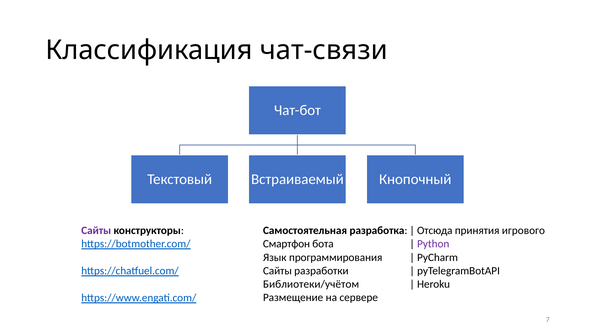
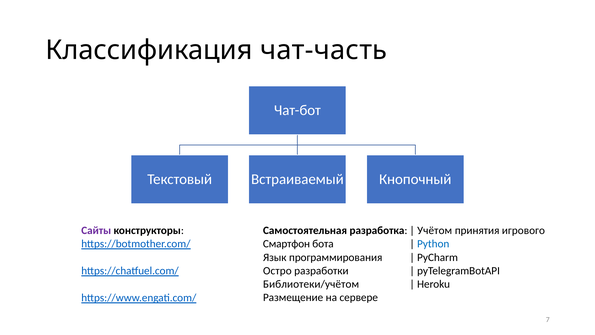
чат-связи: чат-связи -> чат-часть (324, 50)
Отсюда: Отсюда -> Учётом (435, 230)
Python colour: purple -> blue (433, 244)
Сайты: Сайты -> Остро (277, 270)
